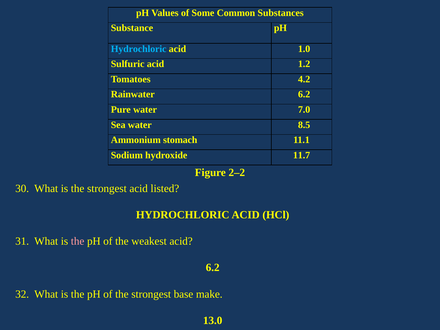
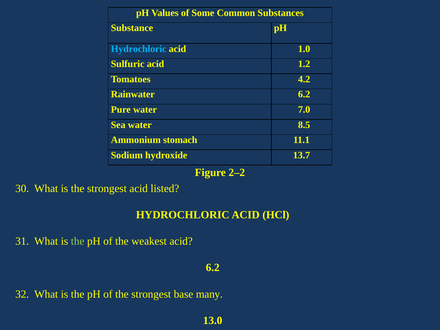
11.7: 11.7 -> 13.7 (302, 155)
the colour: pink -> light green (78, 241)
make: make -> many (209, 294)
